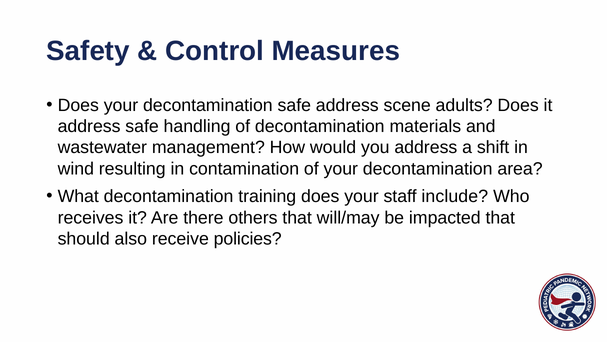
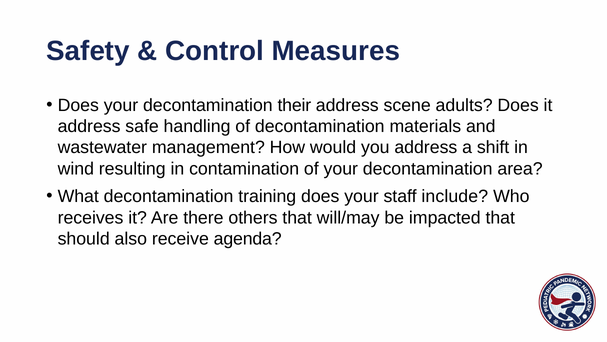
decontamination safe: safe -> their (294, 105)
policies: policies -> agenda (248, 239)
